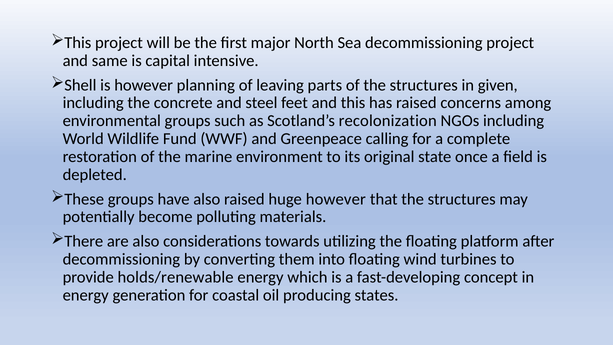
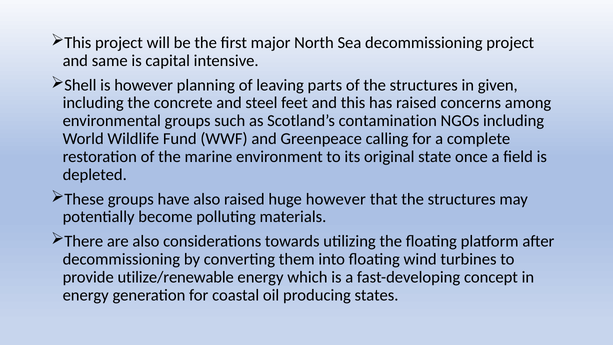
recolonization: recolonization -> contamination (388, 121)
holds/renewable: holds/renewable -> utilize/renewable (176, 277)
